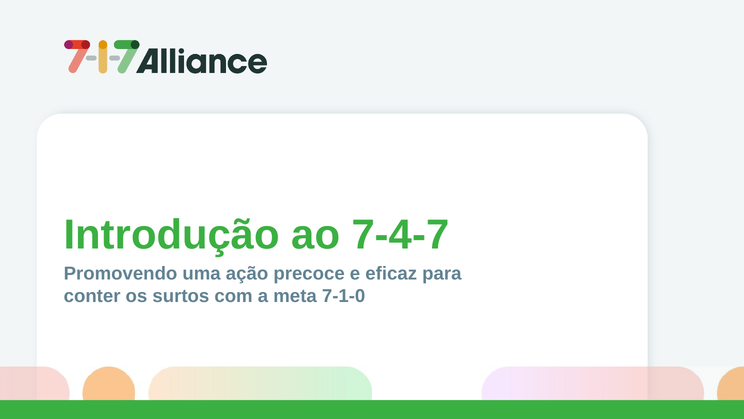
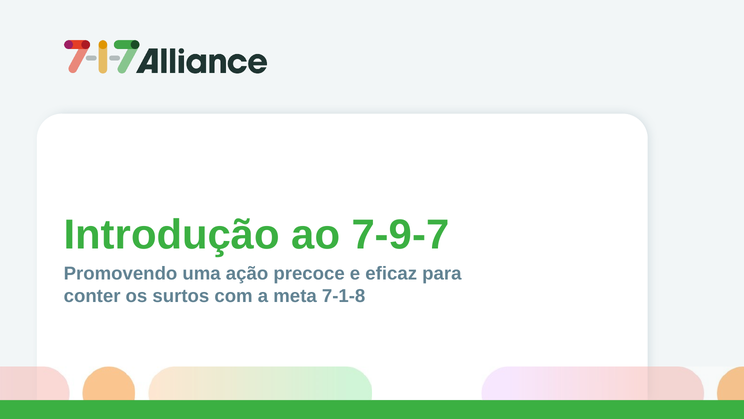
7-4-7: 7-4-7 -> 7-9-7 (400, 235)
7-1-0: 7-1-0 -> 7-1-8 (344, 296)
